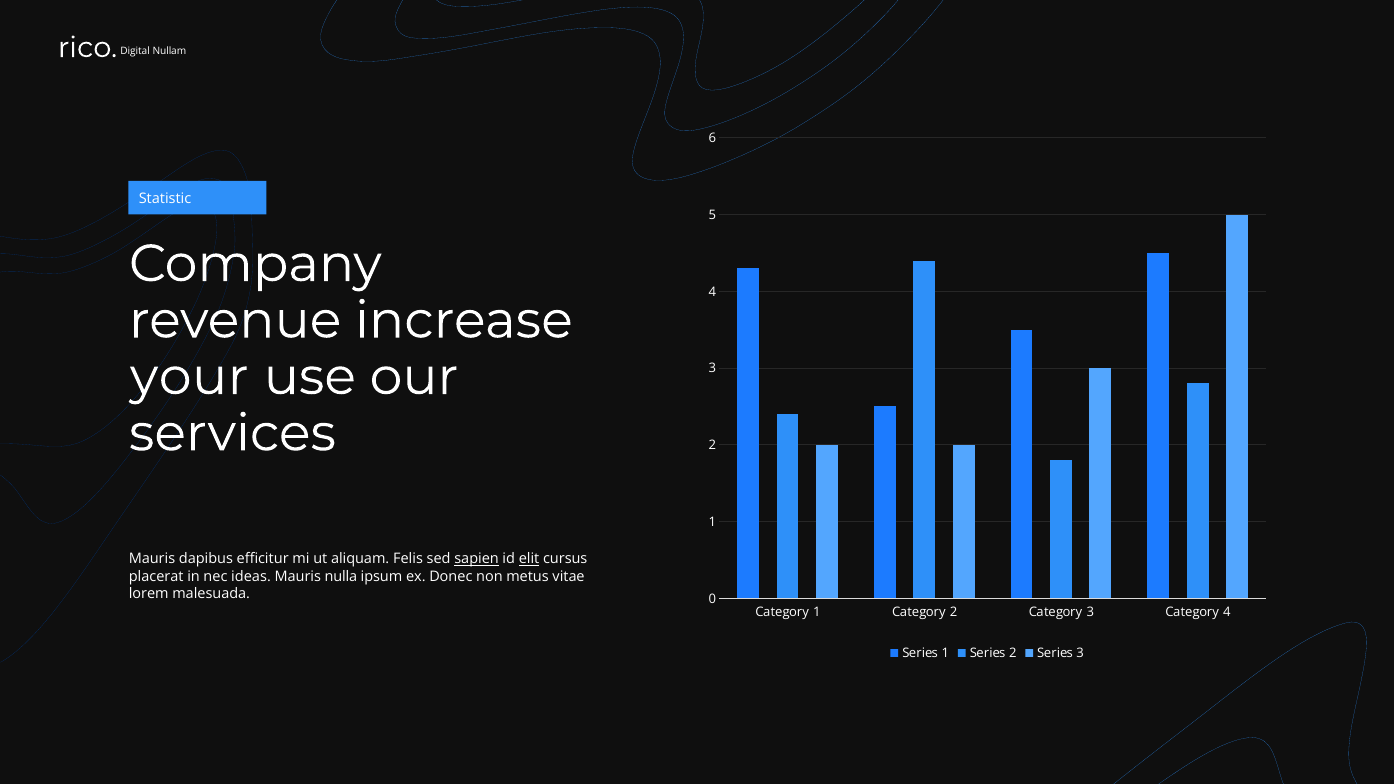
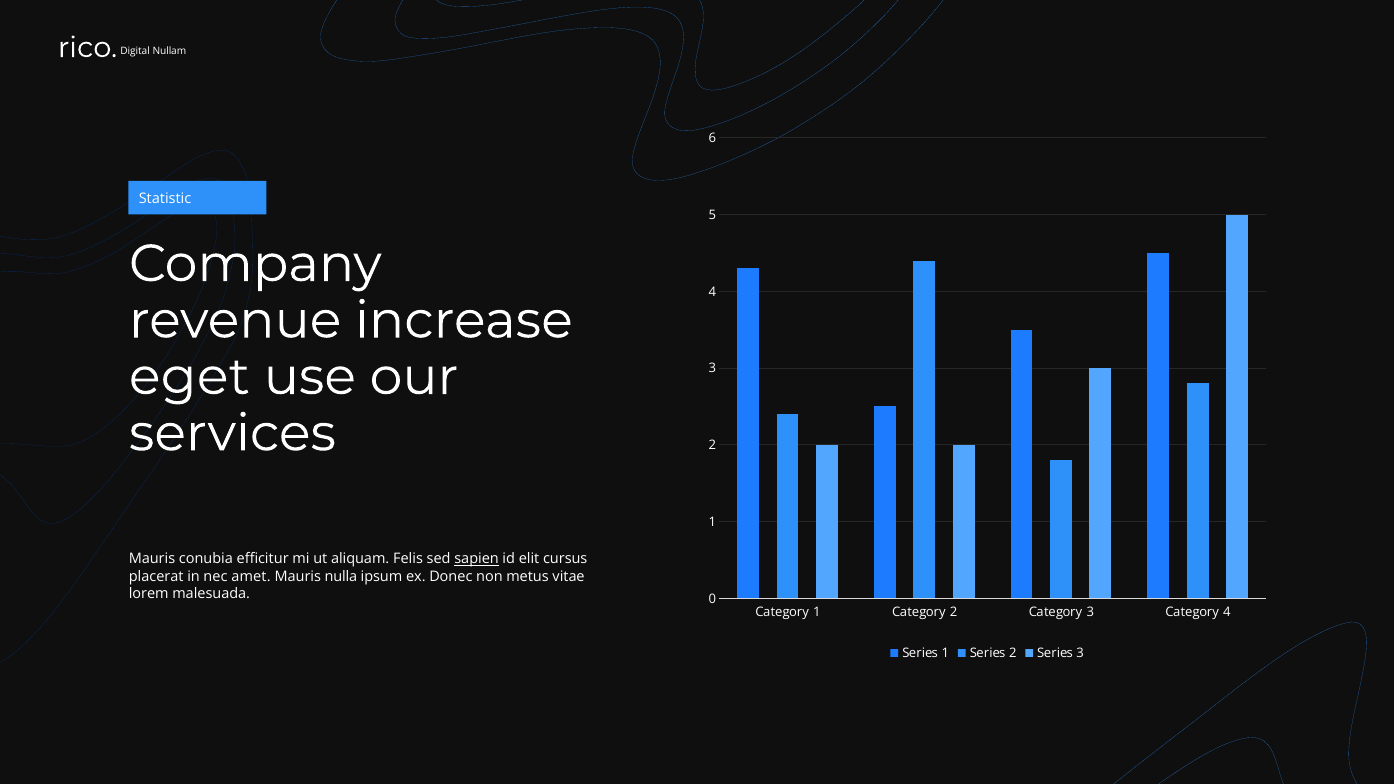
your: your -> eget (189, 377)
dapibus: dapibus -> conubia (206, 559)
elit underline: present -> none (529, 559)
ideas: ideas -> amet (251, 577)
